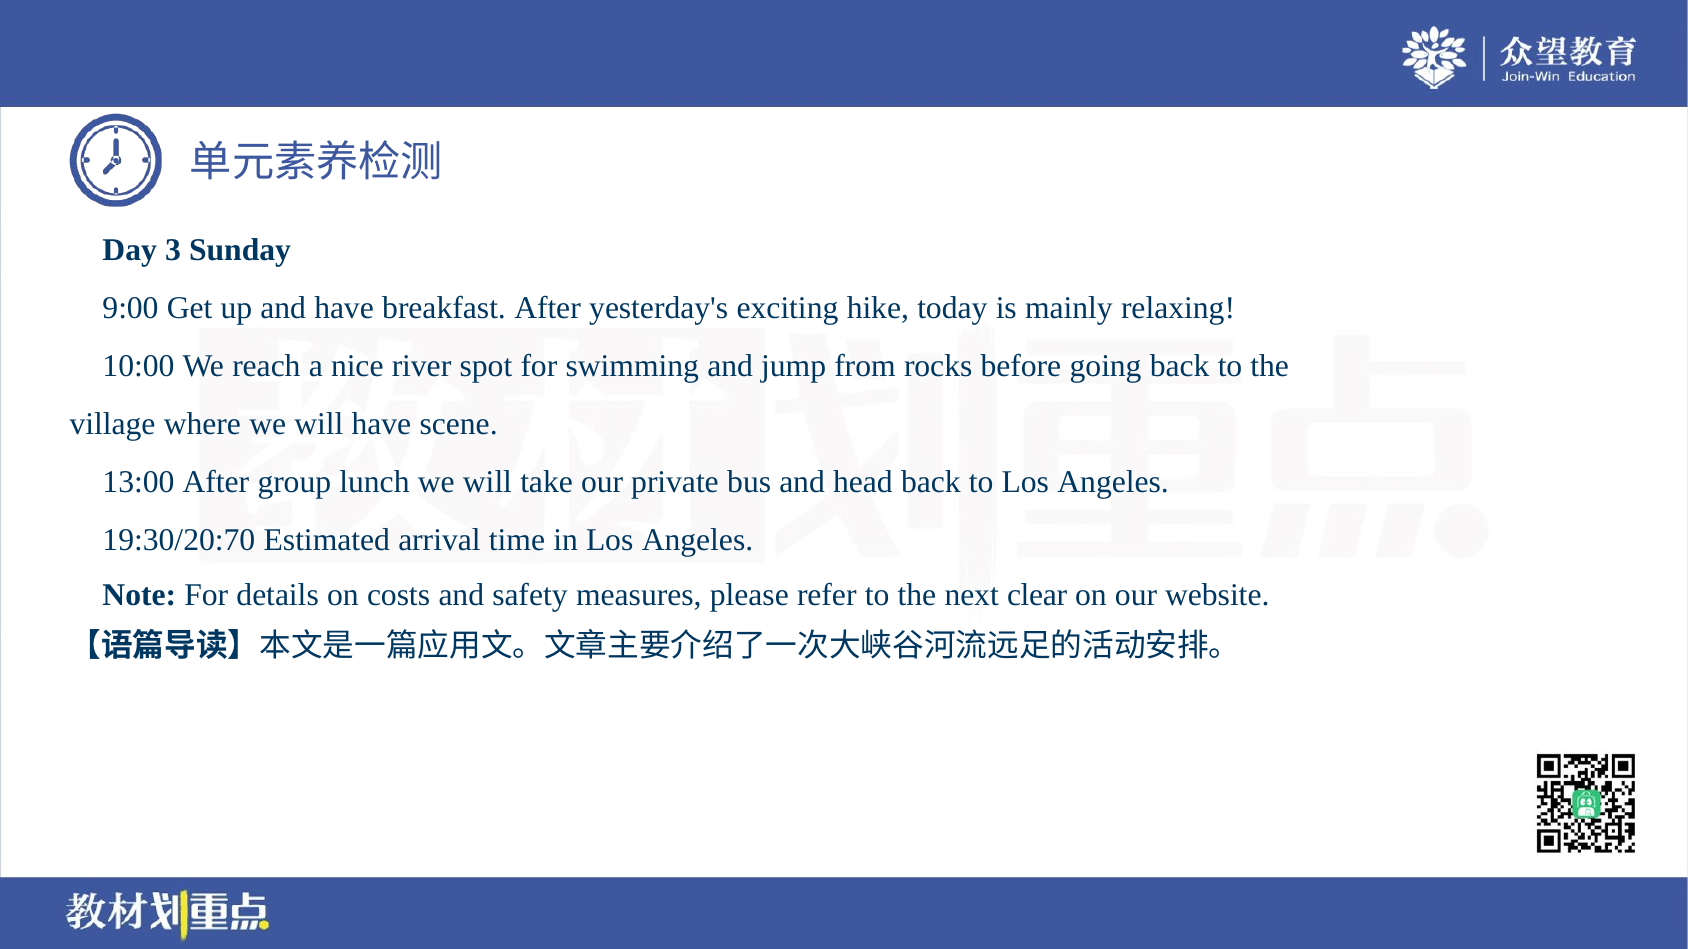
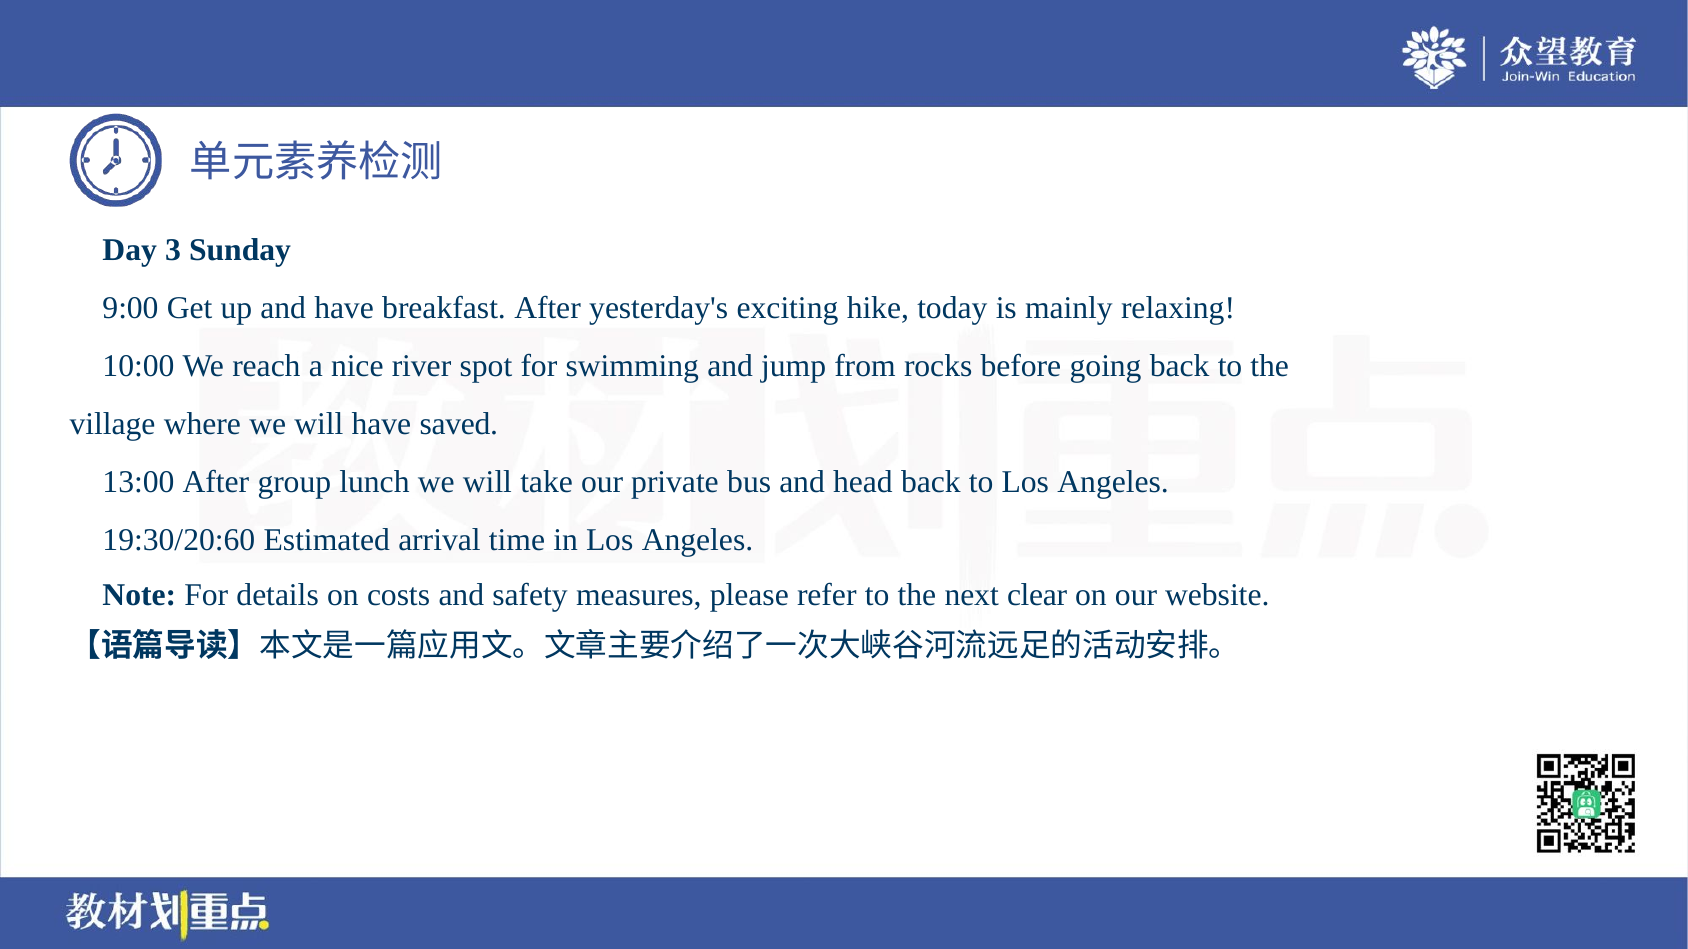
scene: scene -> saved (459, 425)
19:30/20:70: 19:30/20:70 -> 19:30/20:60 (179, 541)
